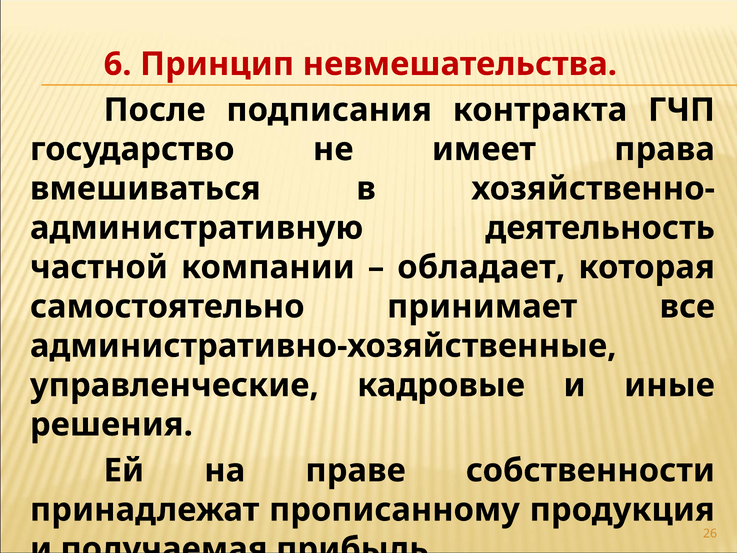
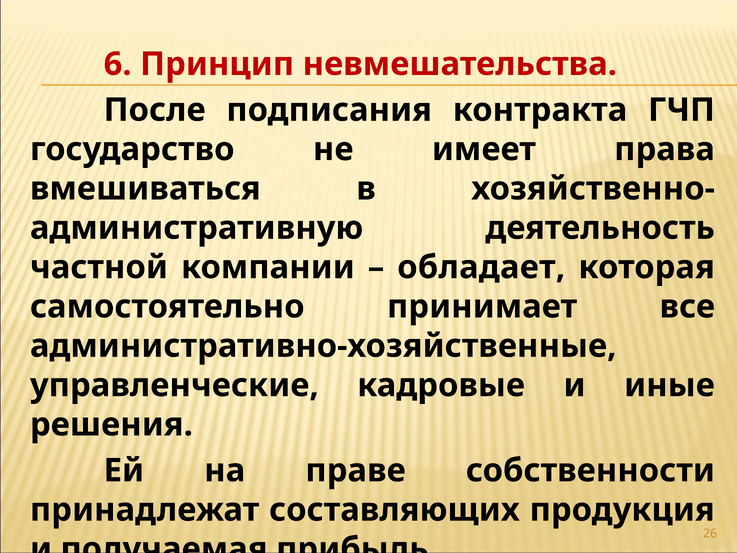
прописанному: прописанному -> составляющих (394, 510)
